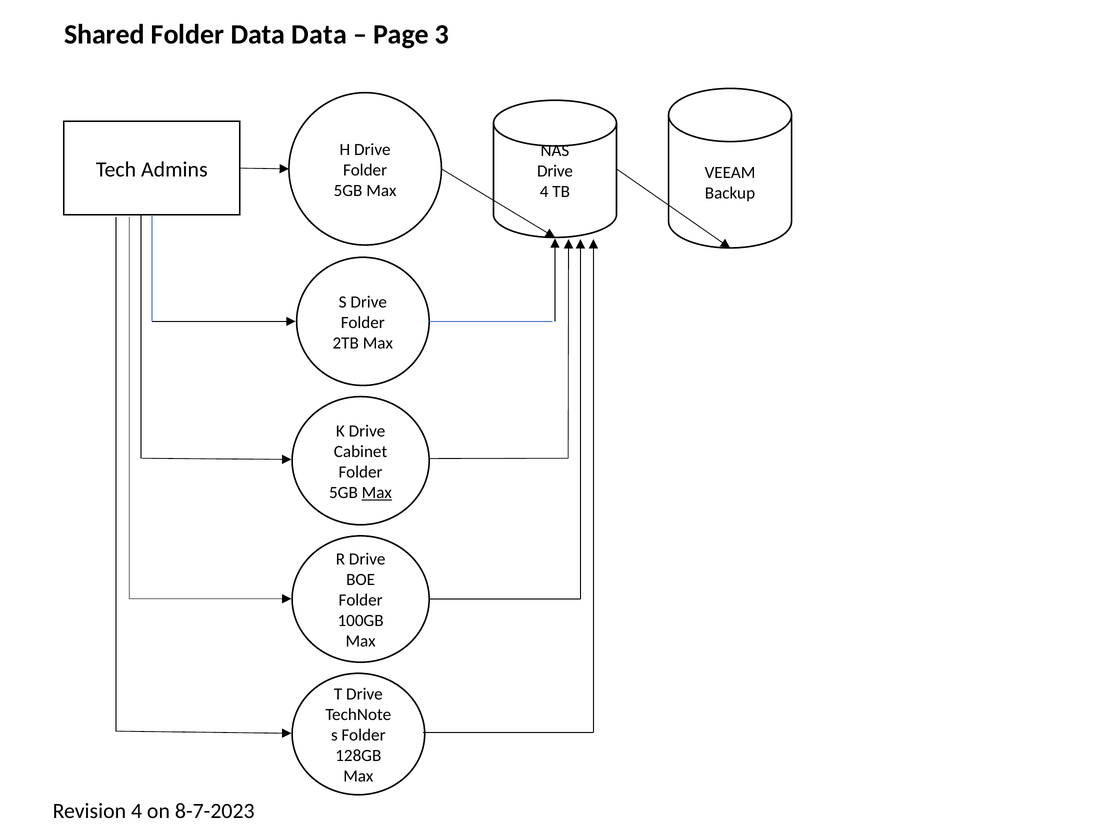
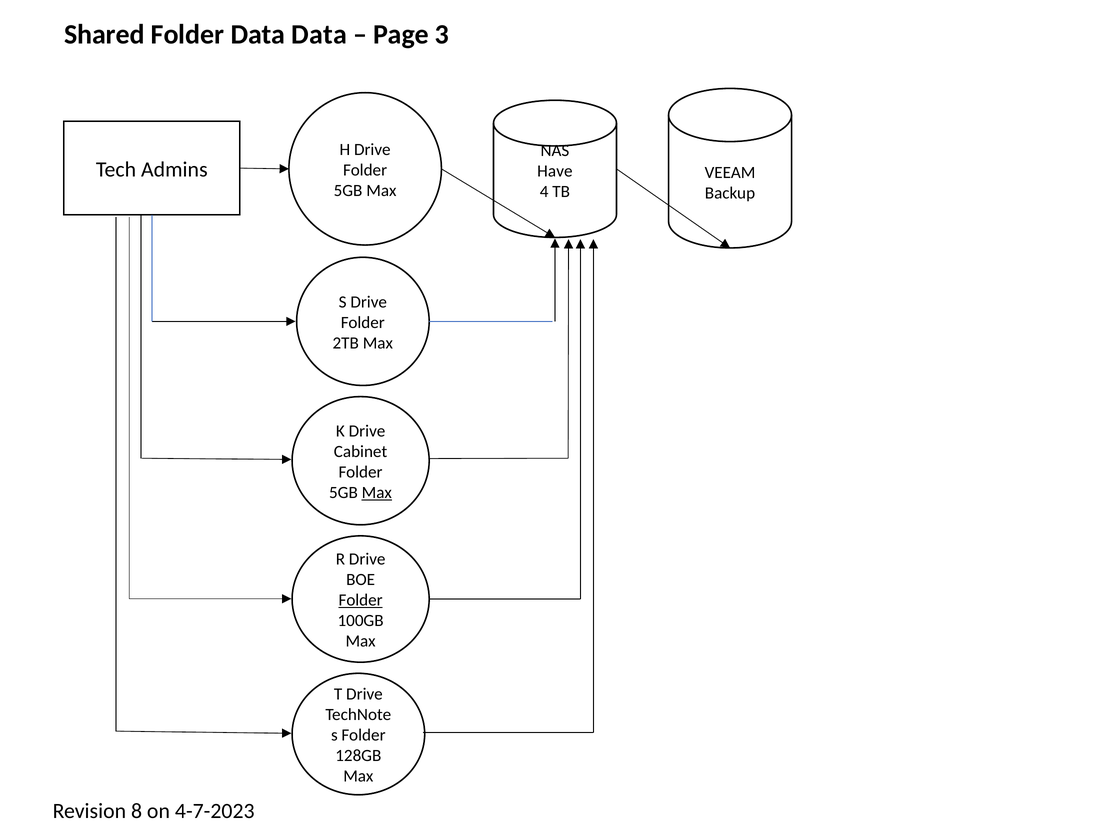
Drive: Drive -> Have (555, 171)
Folder underline: none -> present (361, 600)
Revision 4: 4 -> 8 (137, 811)
8-7-2023: 8-7-2023 -> 4-7-2023 (215, 811)
